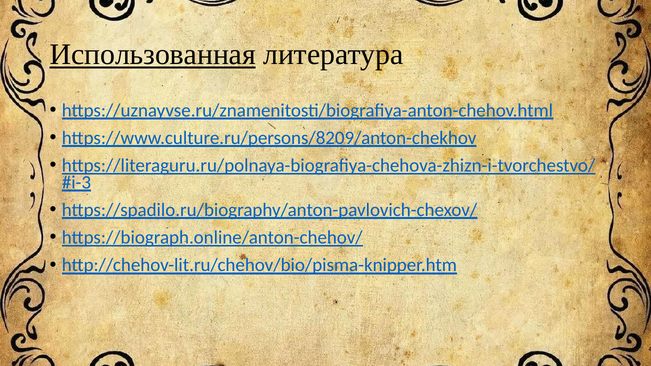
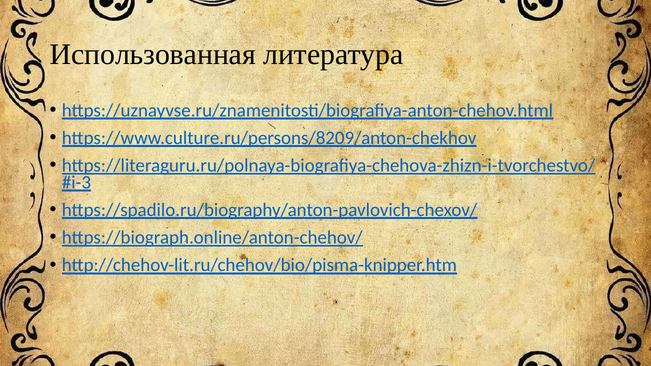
Использованная underline: present -> none (153, 55)
